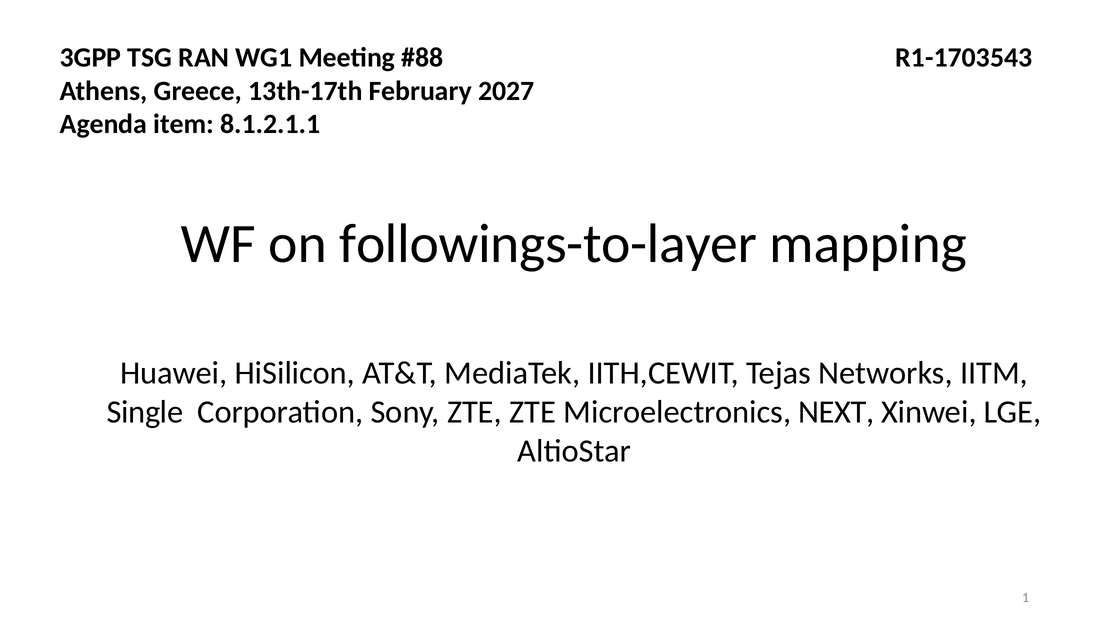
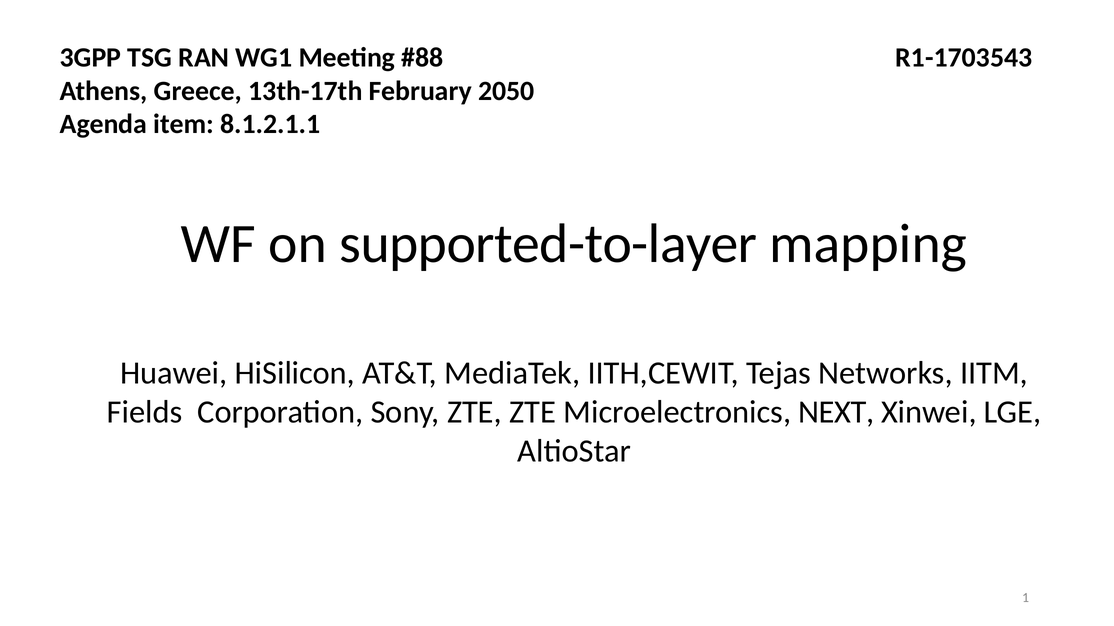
2027: 2027 -> 2050 (506, 91)
followings-to-layer: followings-to-layer -> supported-to-layer (548, 244)
Single: Single -> Fields (145, 412)
